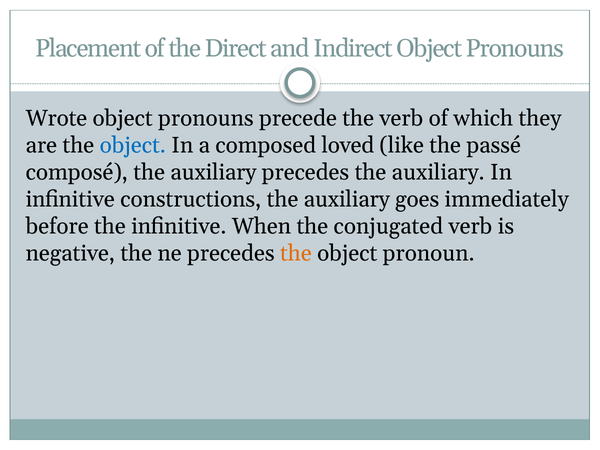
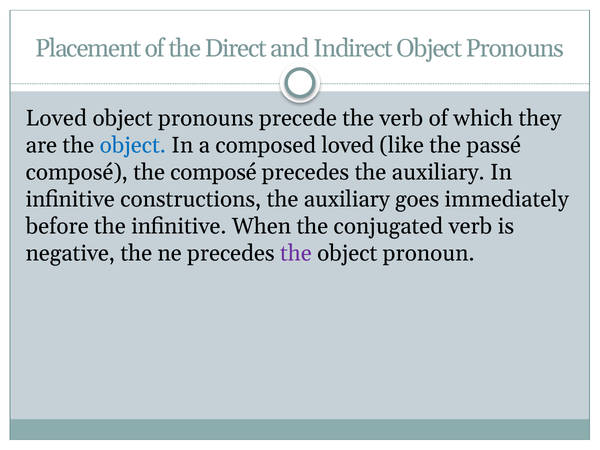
Wrote: Wrote -> Loved (56, 118)
composé the auxiliary: auxiliary -> composé (213, 172)
the colour: orange -> purple (296, 253)
